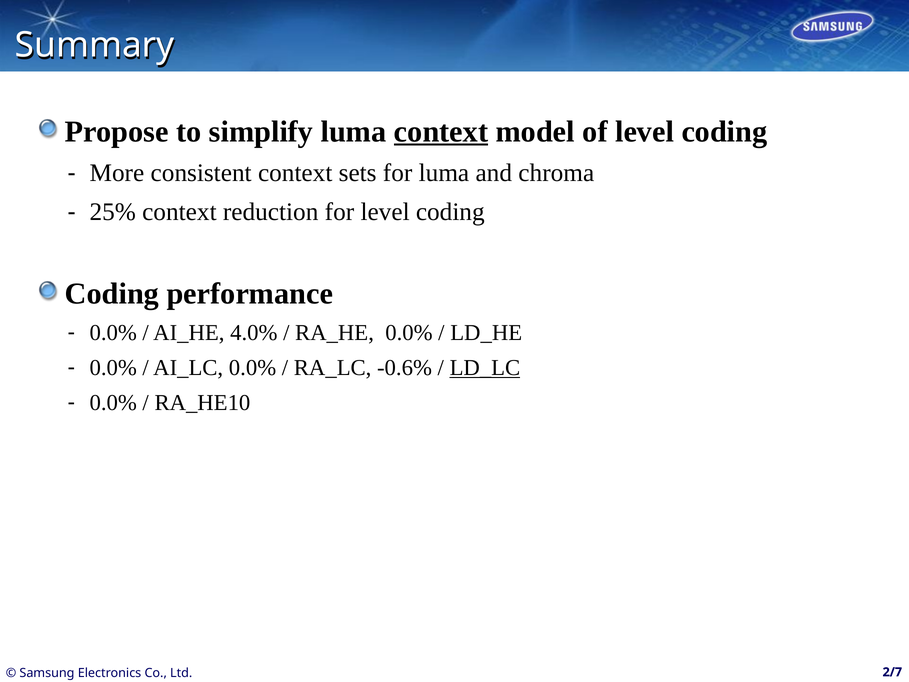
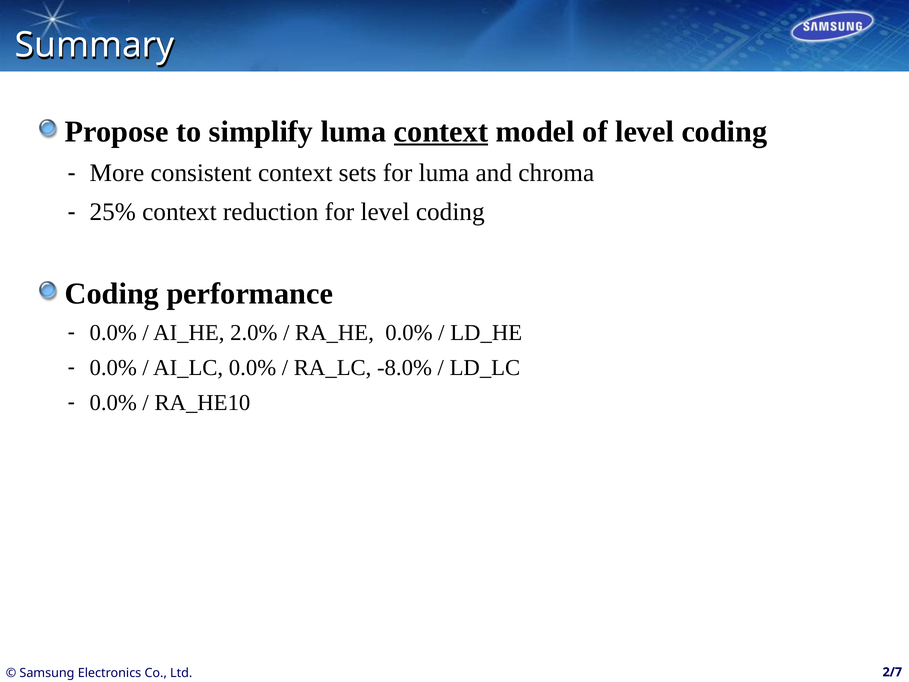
4.0%: 4.0% -> 2.0% (254, 333)
-0.6%: -0.6% -> -8.0% (404, 368)
LD_LC underline: present -> none (485, 368)
